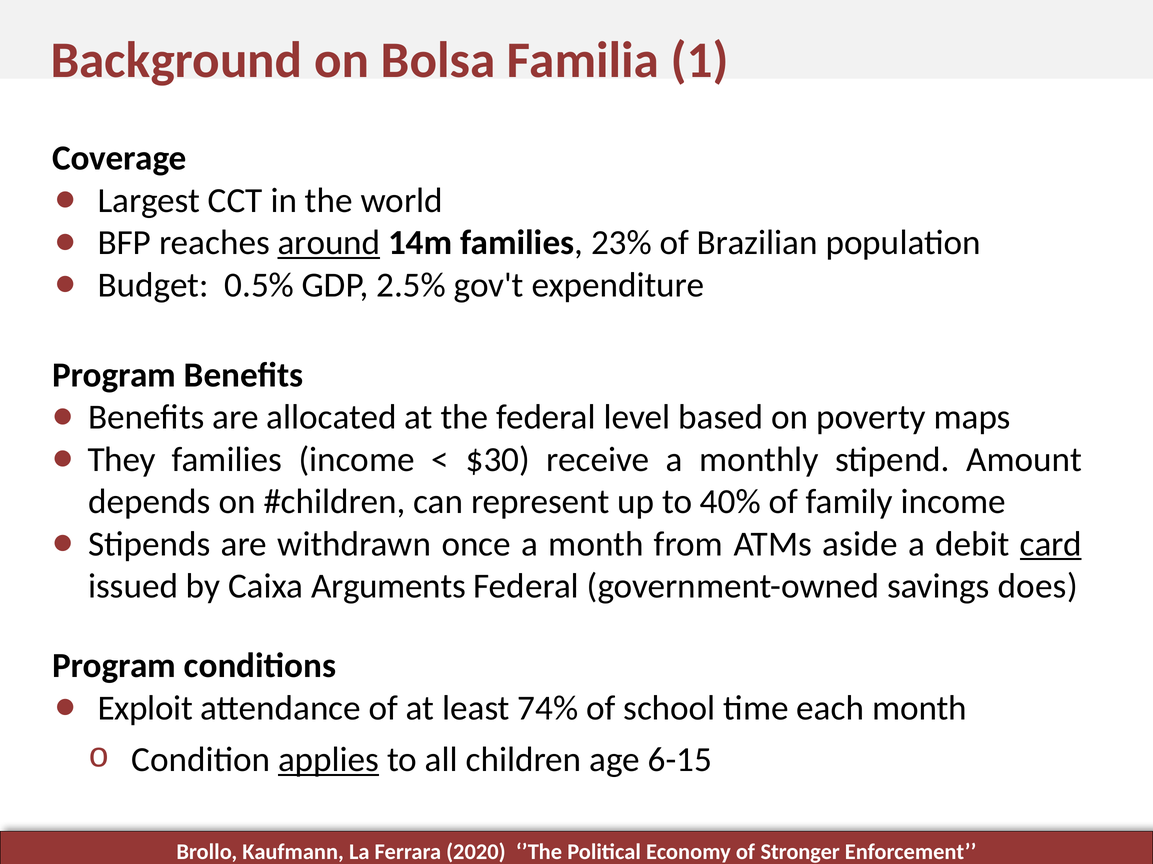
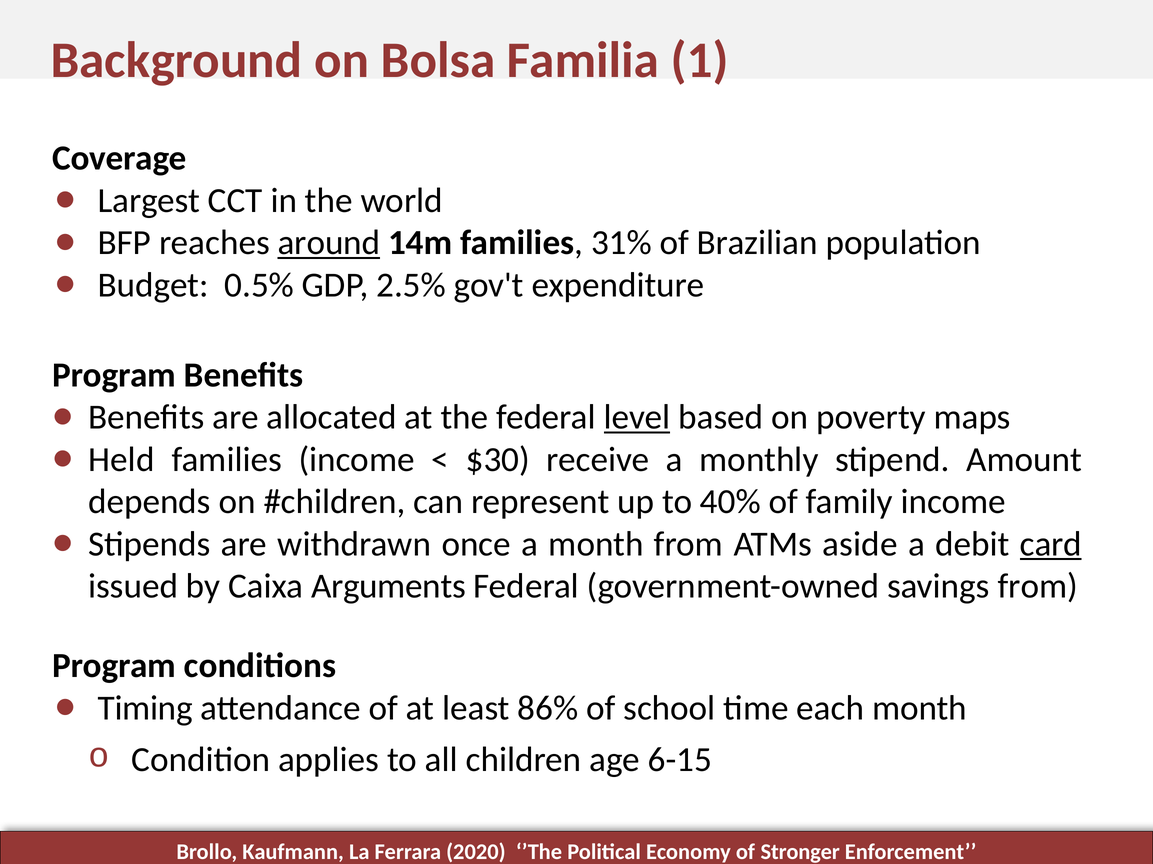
23%: 23% -> 31% (621, 243)
level underline: none -> present (637, 418)
They: They -> Held (121, 460)
savings does: does -> from (1038, 587)
Exploit: Exploit -> Timing (145, 709)
74%: 74% -> 86% (548, 709)
applies underline: present -> none (329, 760)
